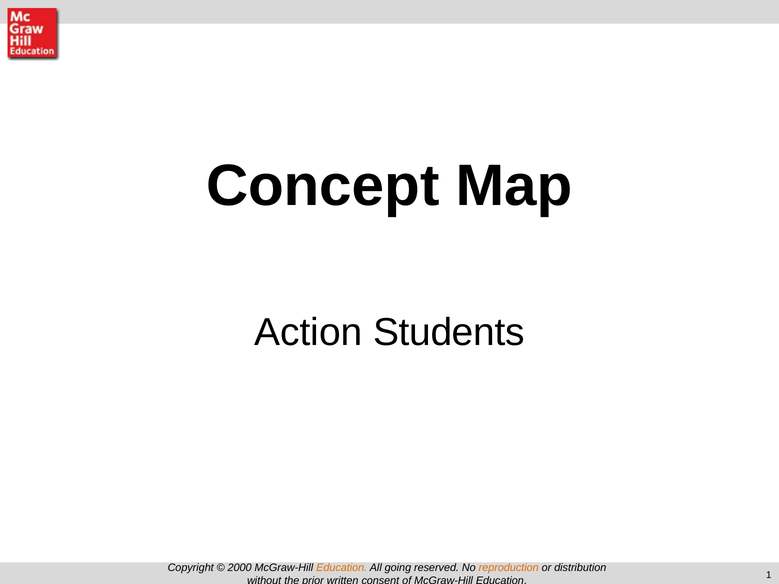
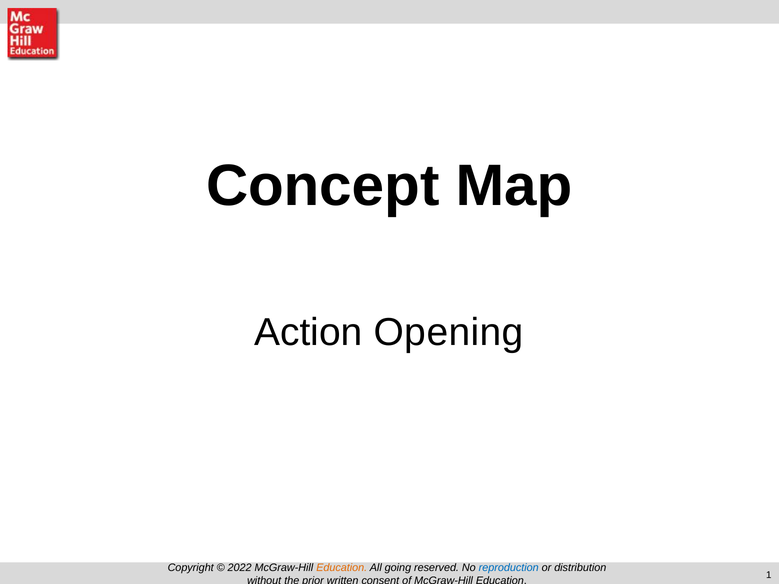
Students: Students -> Opening (449, 332)
2000: 2000 -> 2022 (240, 568)
reproduction colour: orange -> blue (509, 568)
